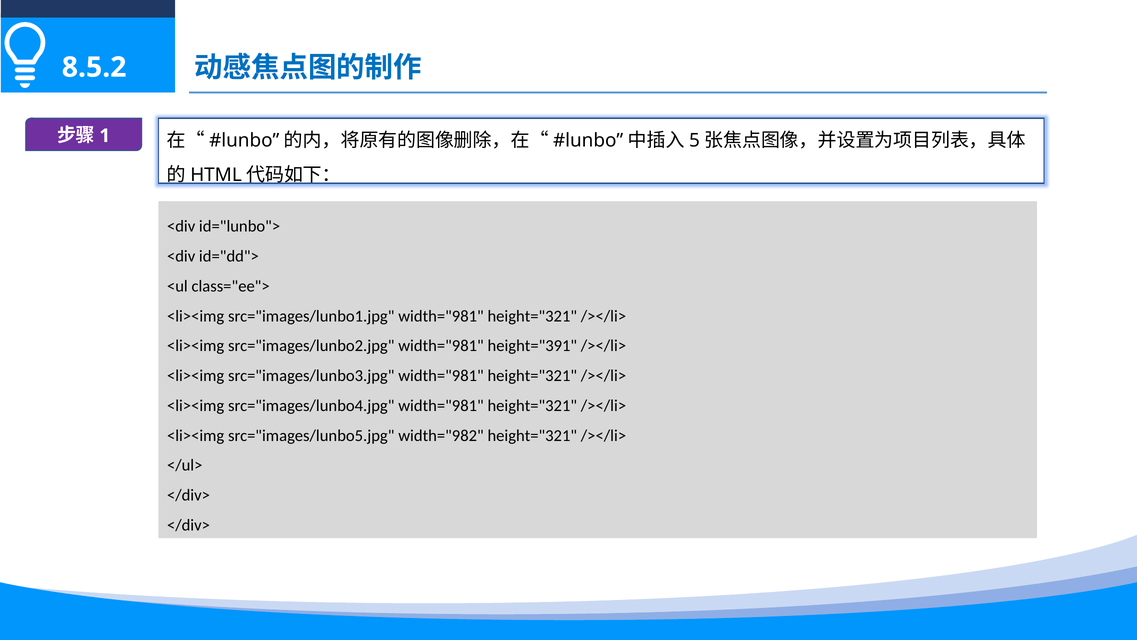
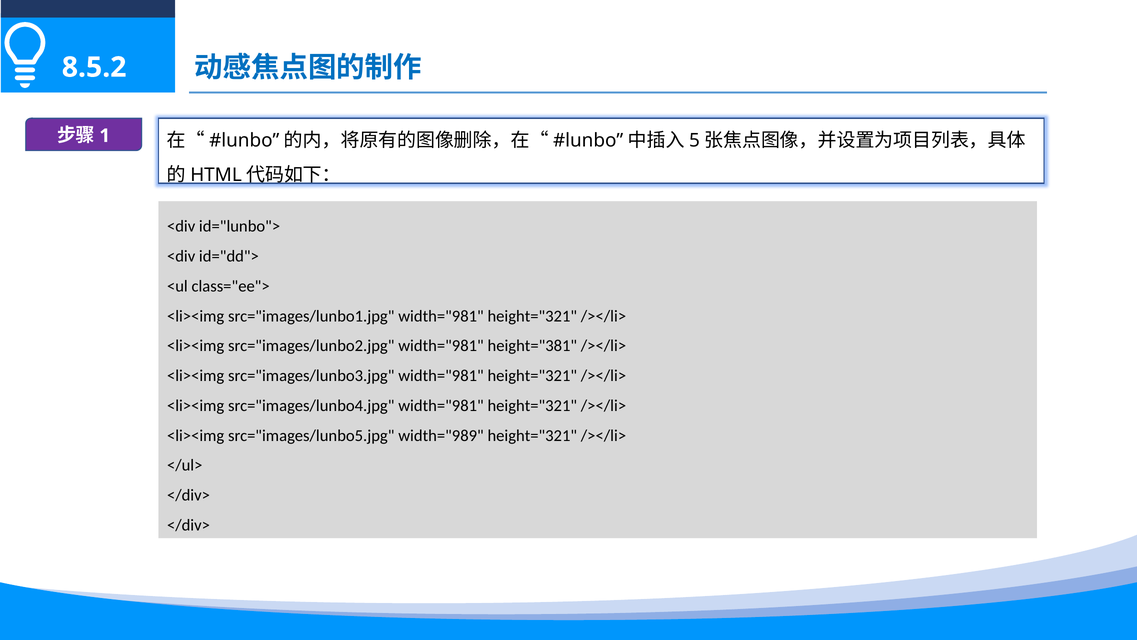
height="391: height="391 -> height="381 (532, 346)
width="982: width="982 -> width="989 (441, 435)
